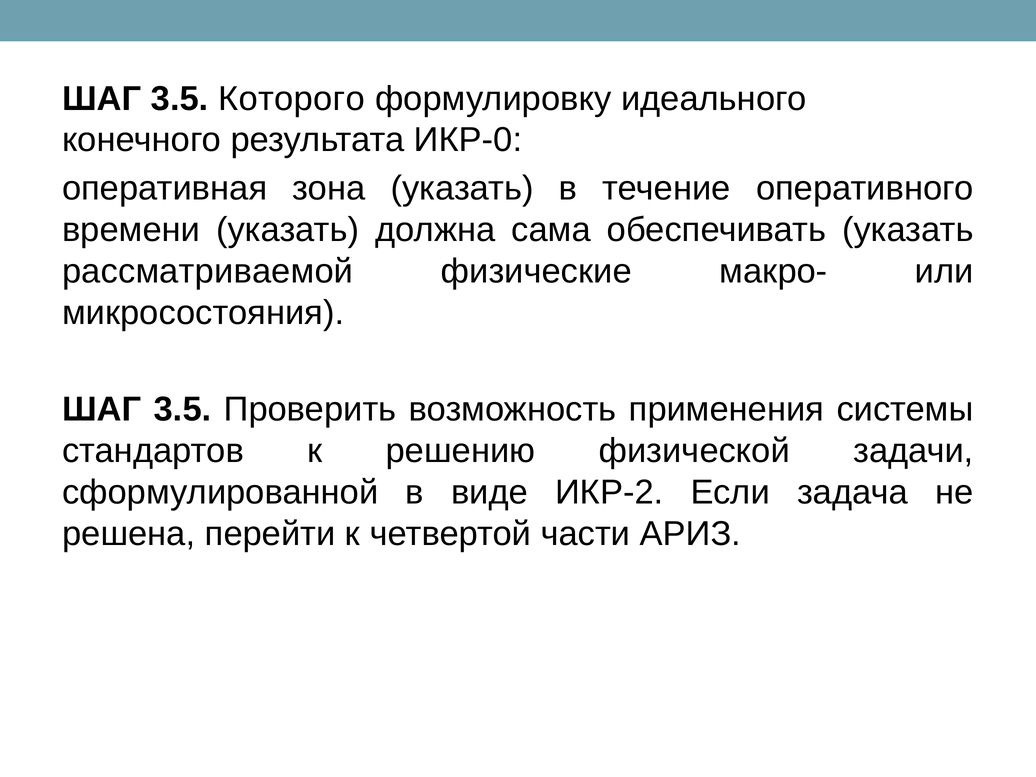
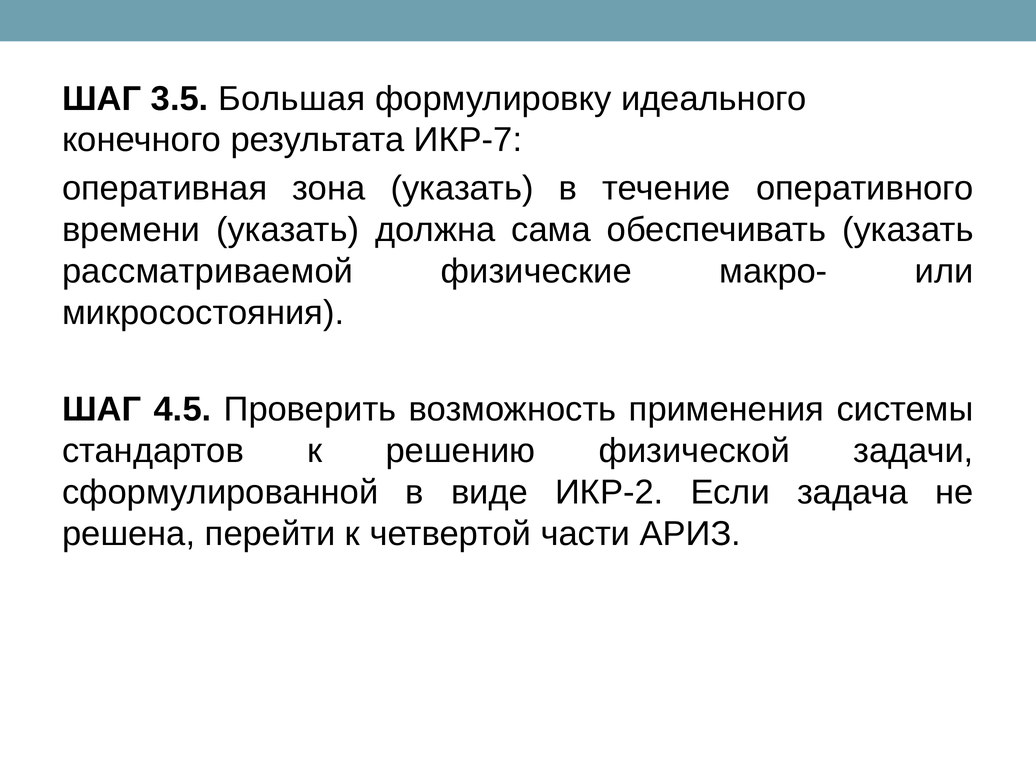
Которого: Которого -> Большая (292, 99)
ИКР-0: ИКР-0 -> ИКР-7 (468, 140)
3.5: 3.5 -> 4.5 (183, 409)
